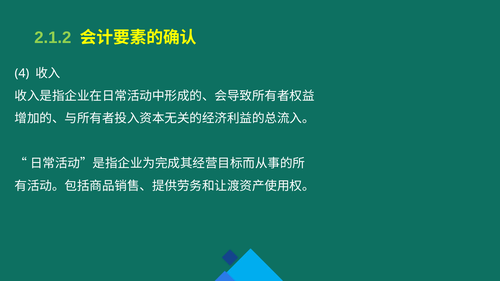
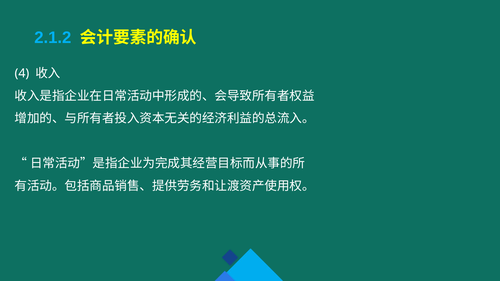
2.1.2 colour: light green -> light blue (53, 38)
